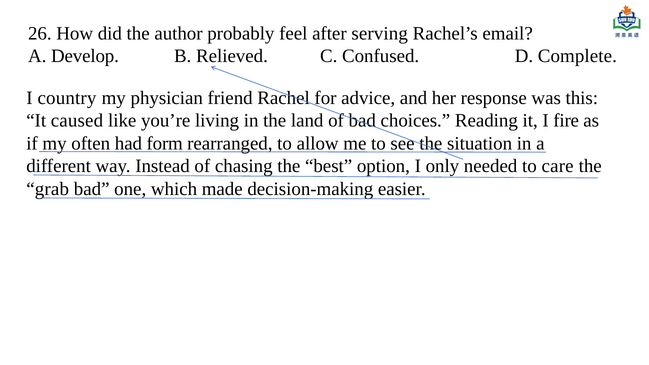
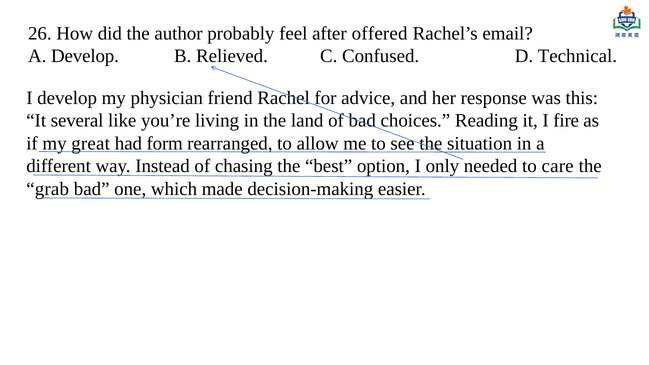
serving: serving -> offered (380, 33)
Complete: Complete -> Technical (577, 56)
I country: country -> develop (67, 98)
caused: caused -> several (77, 121)
often: often -> great (91, 143)
